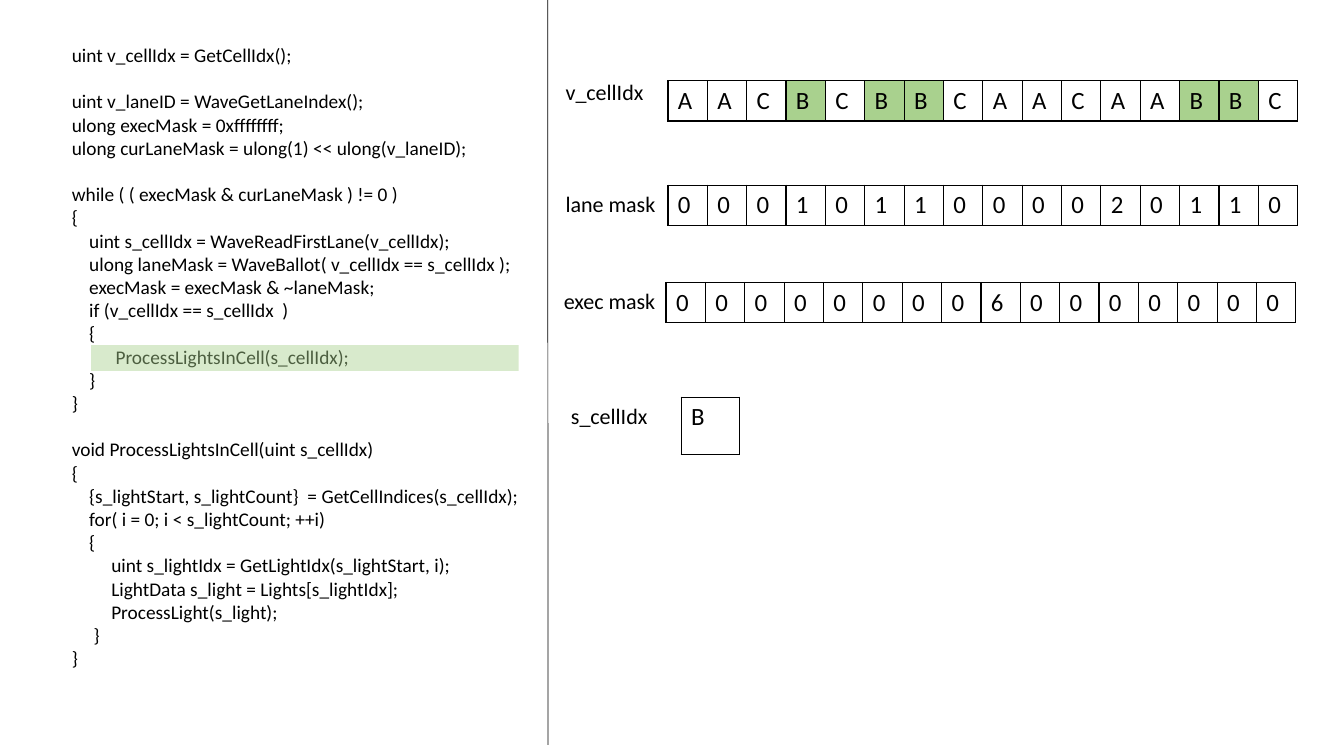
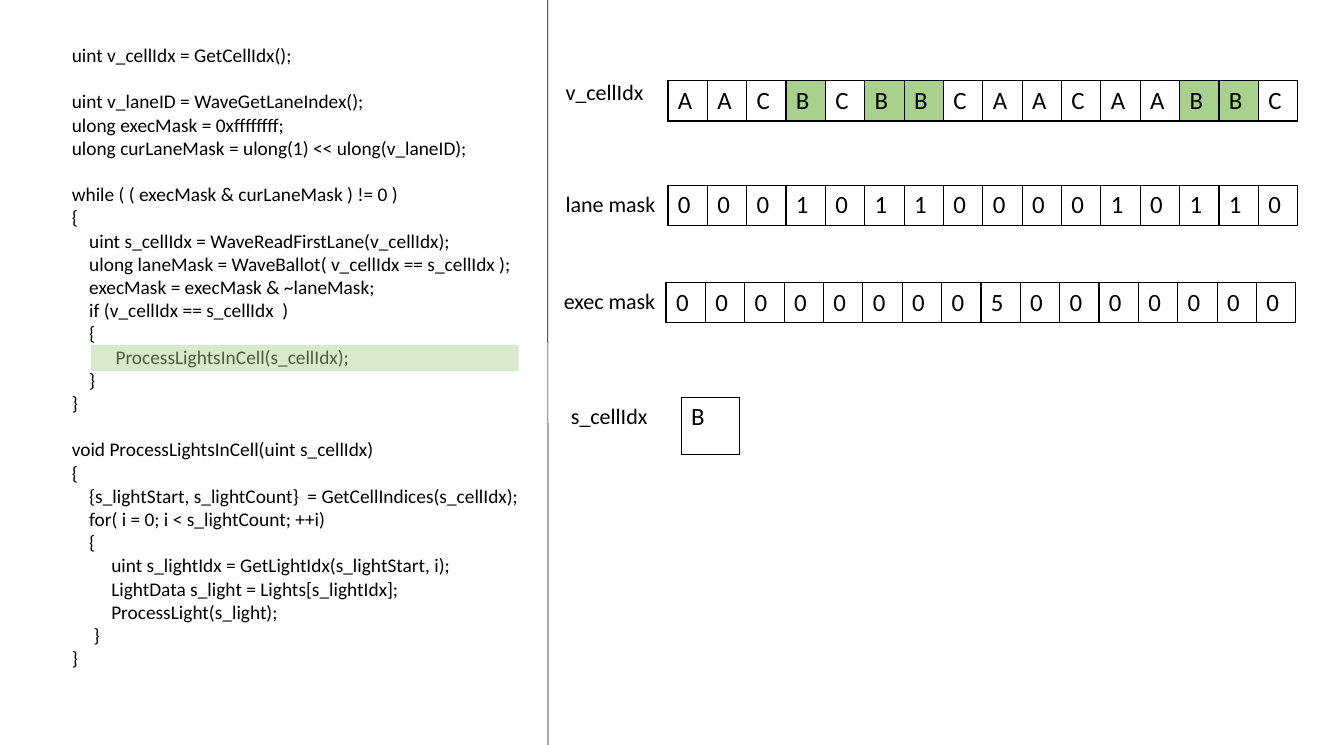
2: 2 -> 1 (1117, 206)
6: 6 -> 5 (997, 303)
